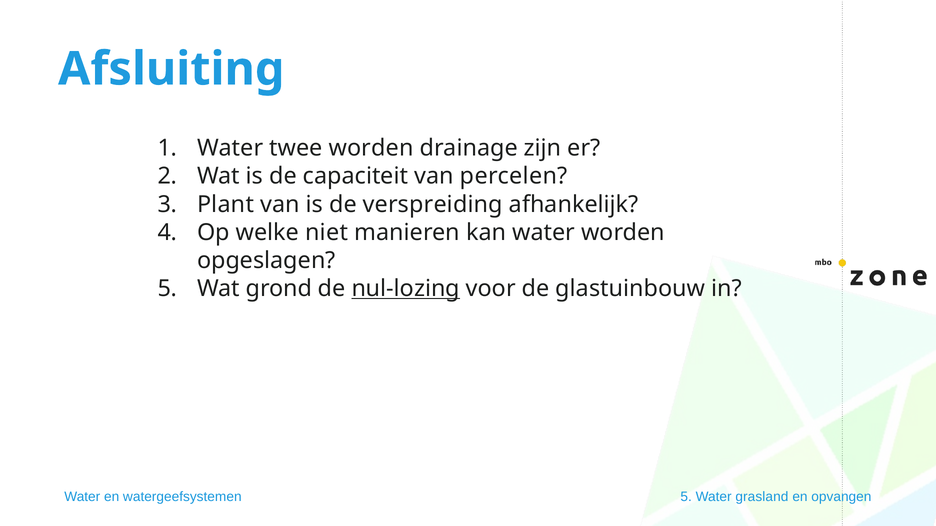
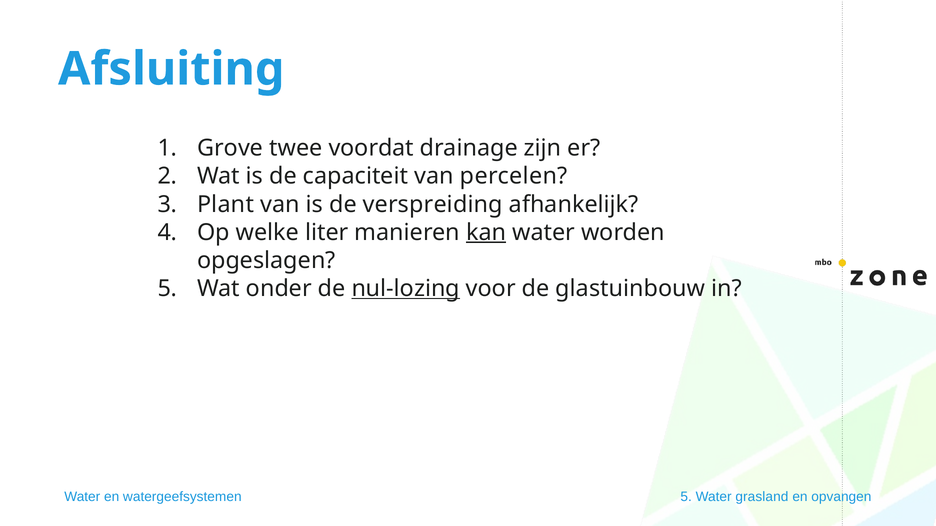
Water: Water -> Grove (230, 148)
twee worden: worden -> voordat (371, 148)
niet: niet -> liter (327, 233)
kan underline: none -> present (486, 233)
grond: grond -> onder (279, 289)
